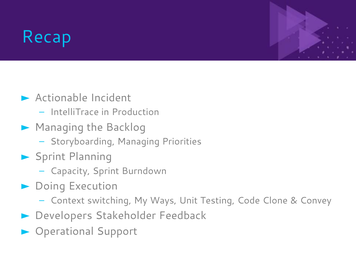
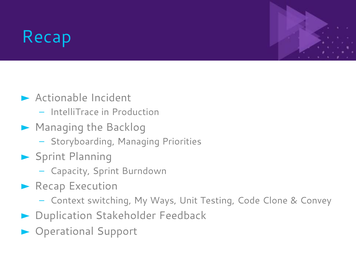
Doing: Doing -> Recap (50, 186)
Developers: Developers -> Duplication (64, 216)
